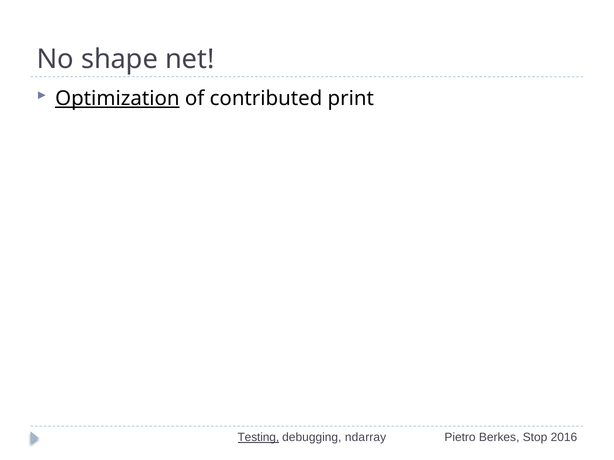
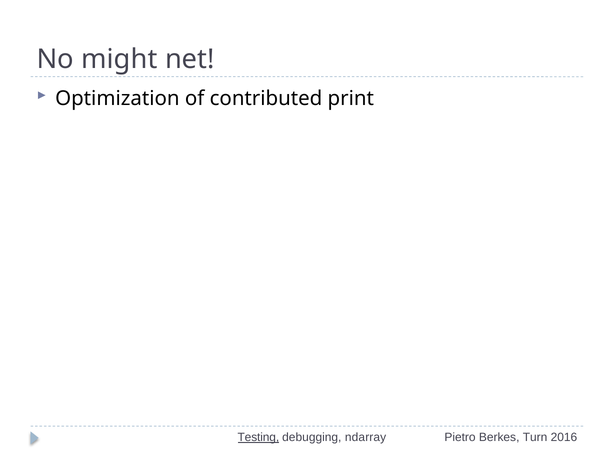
shape: shape -> might (119, 59)
Optimization underline: present -> none (117, 99)
Stop: Stop -> Turn (535, 438)
